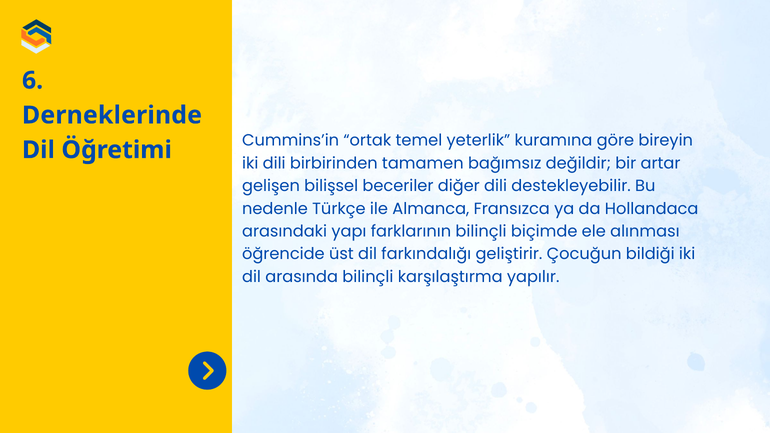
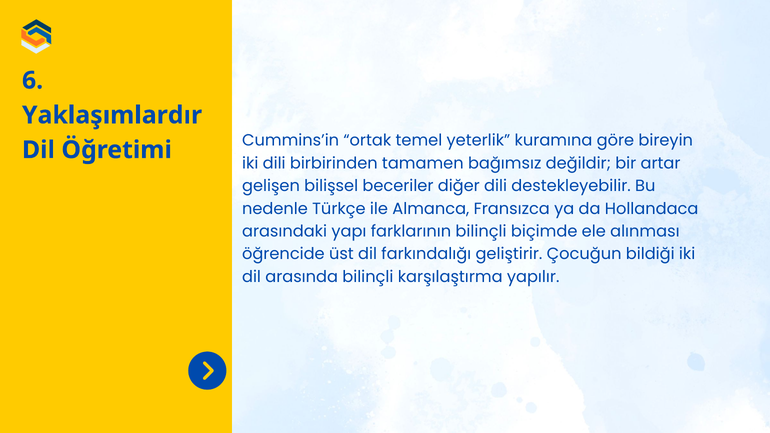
Derneklerinde: Derneklerinde -> Yaklaşımlardır (112, 115)
